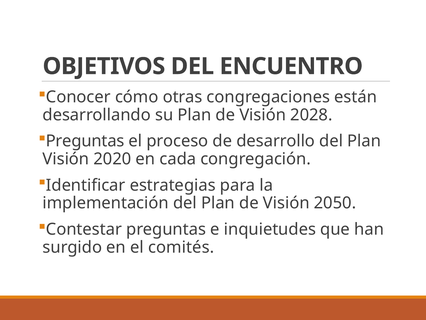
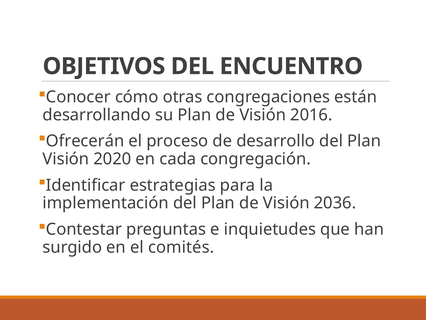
2028: 2028 -> 2016 (311, 115)
Preguntas: Preguntas -> Ofrecerán (85, 141)
2050: 2050 -> 2036 (335, 203)
